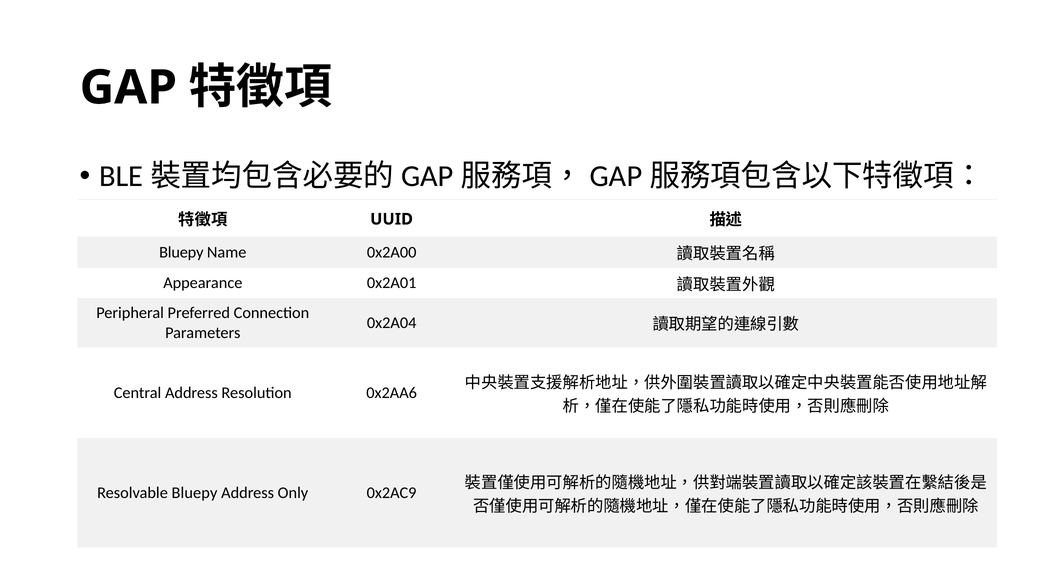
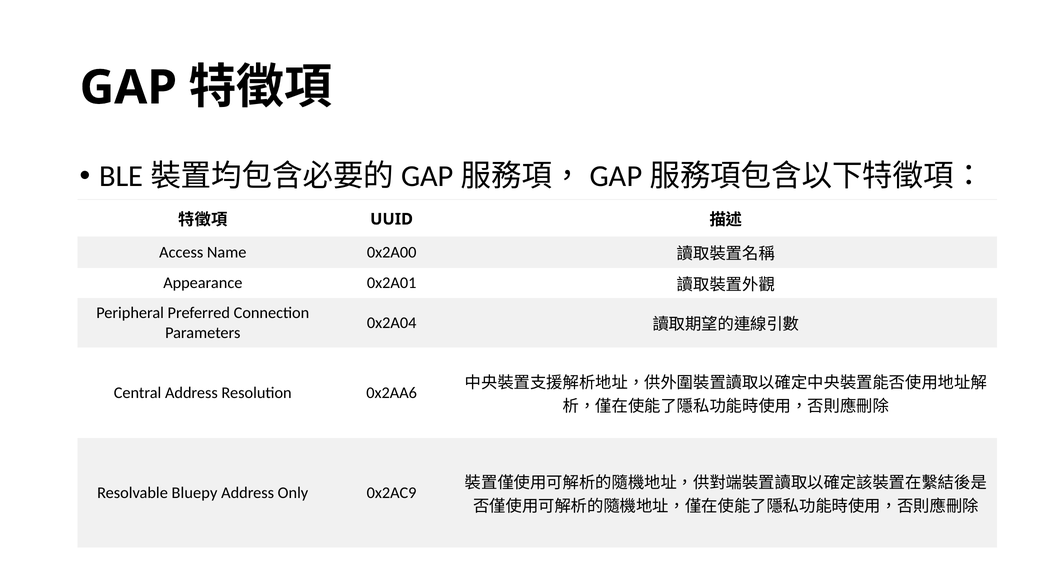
Bluepy: Bluepy -> Access (181, 253)
